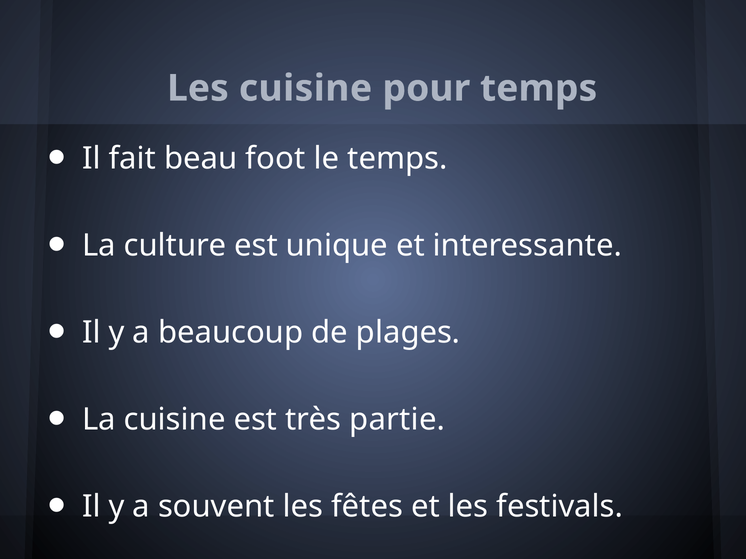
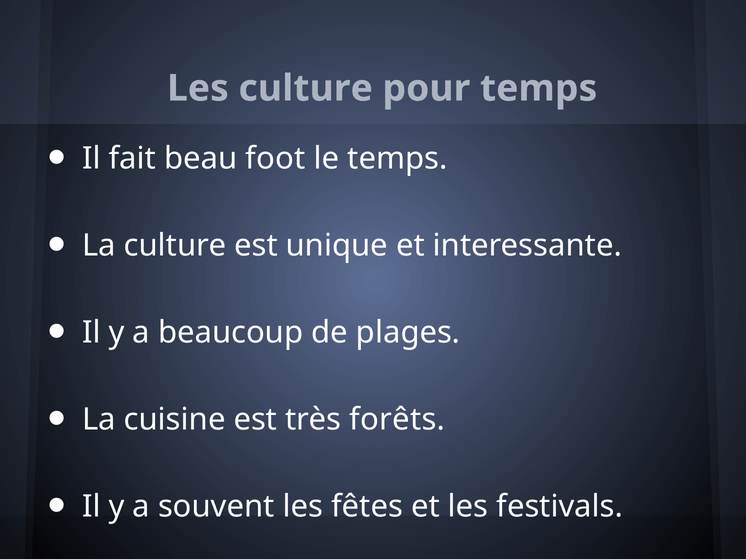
Les cuisine: cuisine -> culture (306, 88)
partie: partie -> forêts (397, 420)
